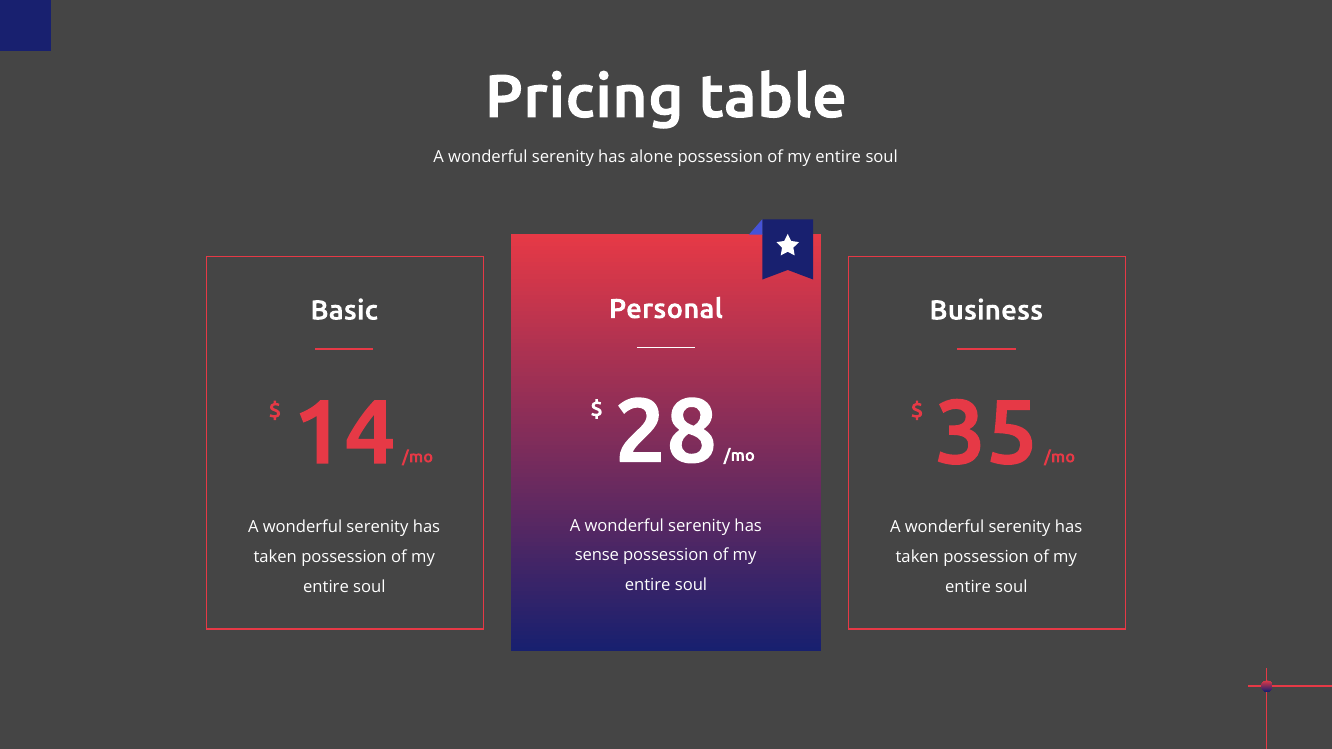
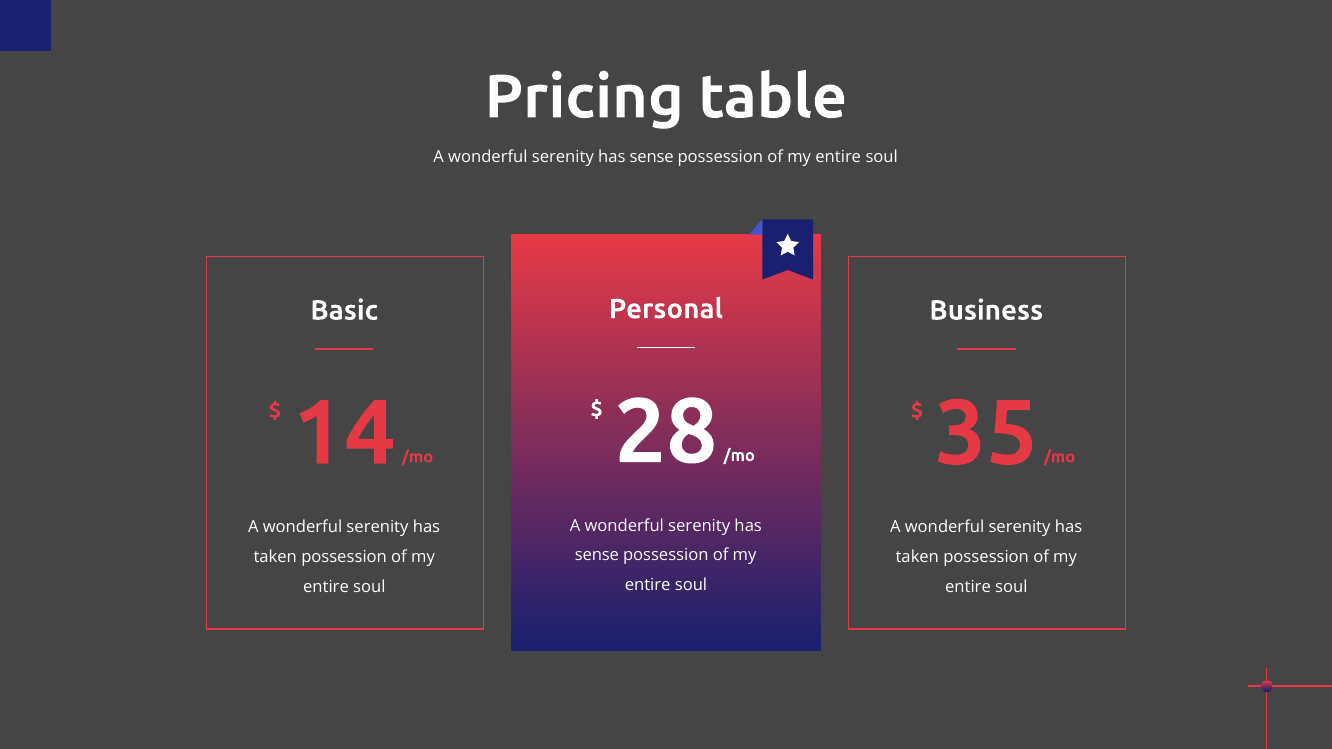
alone: alone -> sense (652, 157)
